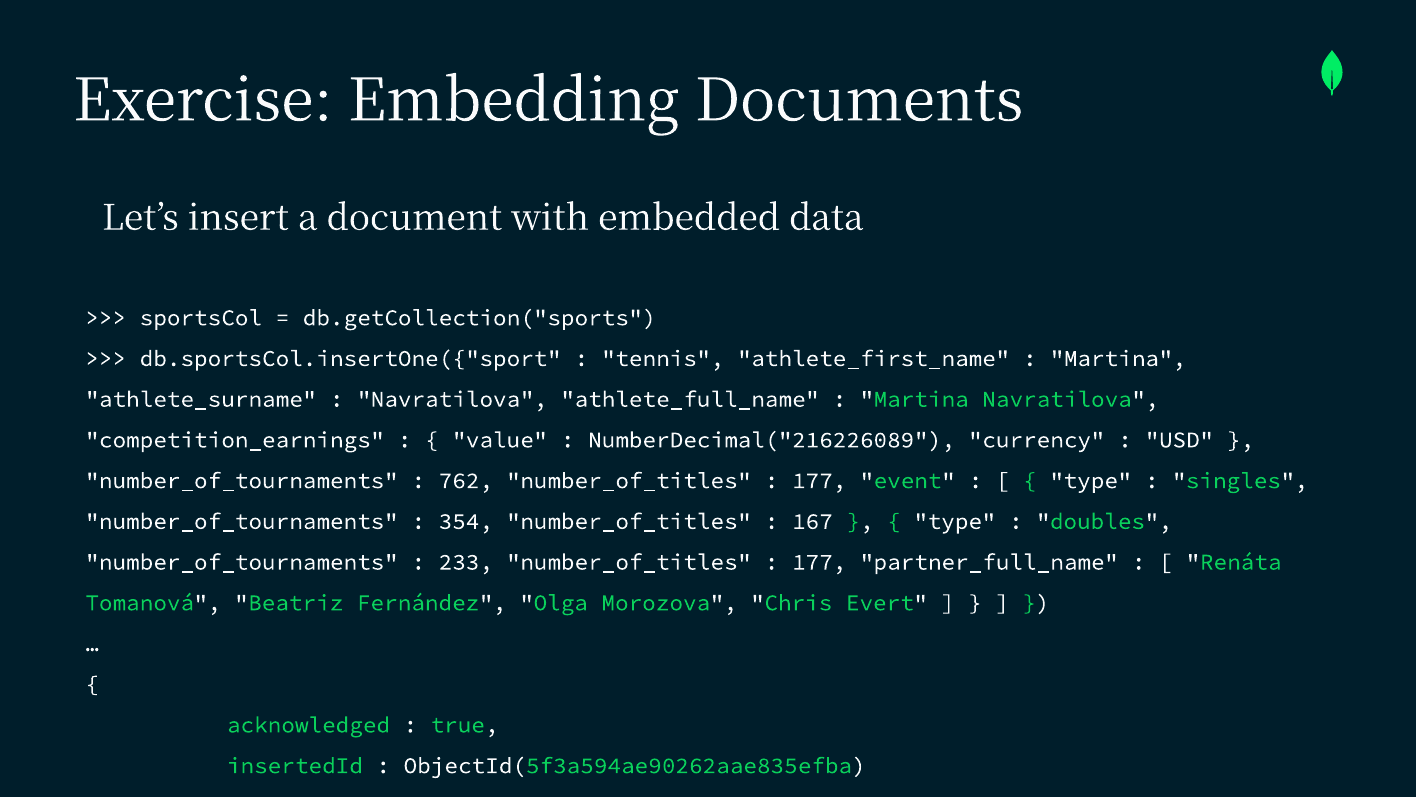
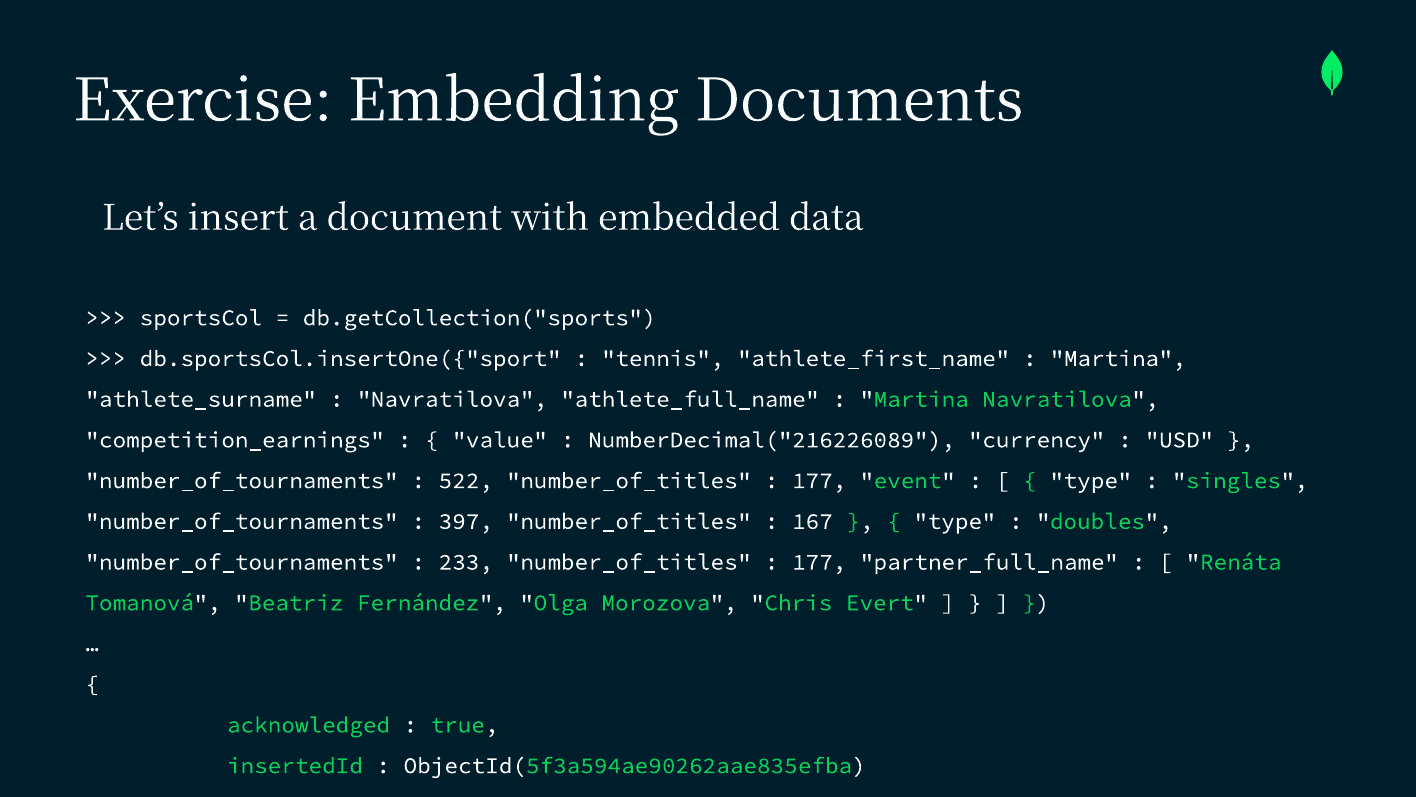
762: 762 -> 522 (466, 480)
354: 354 -> 397 (466, 521)
